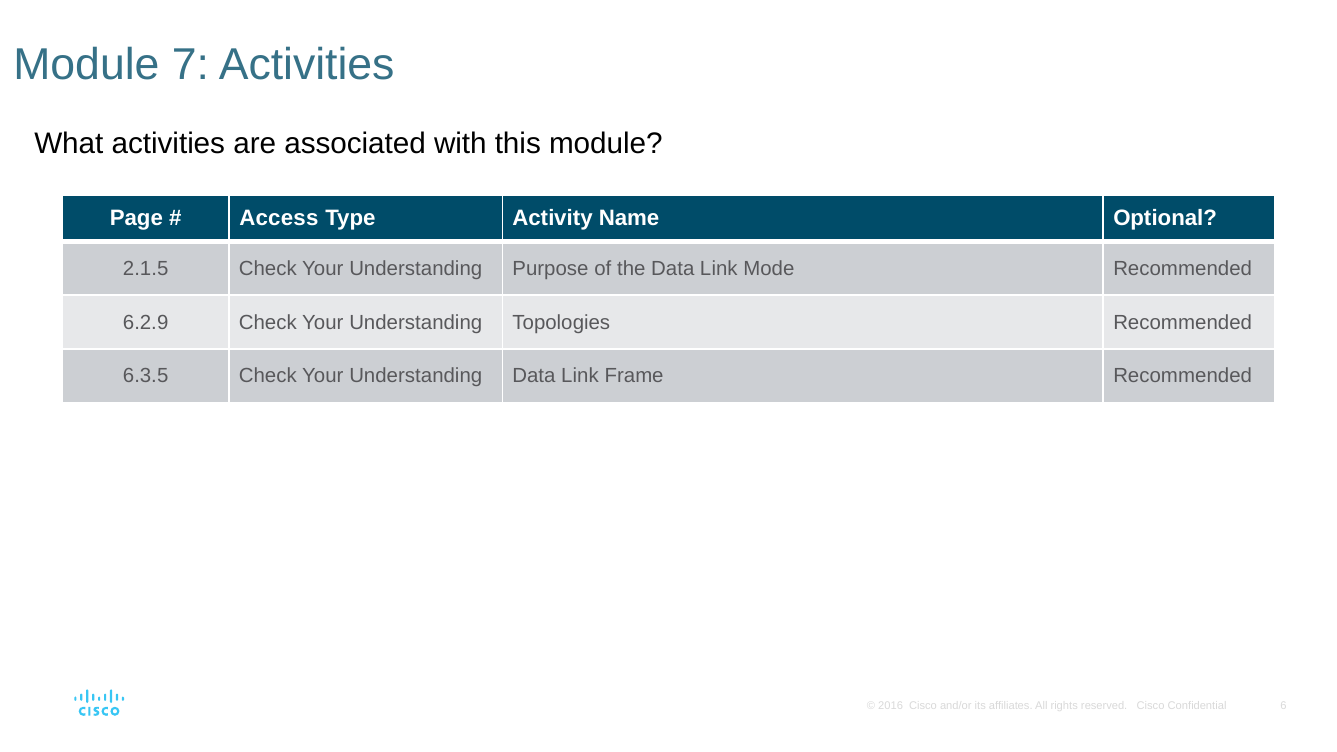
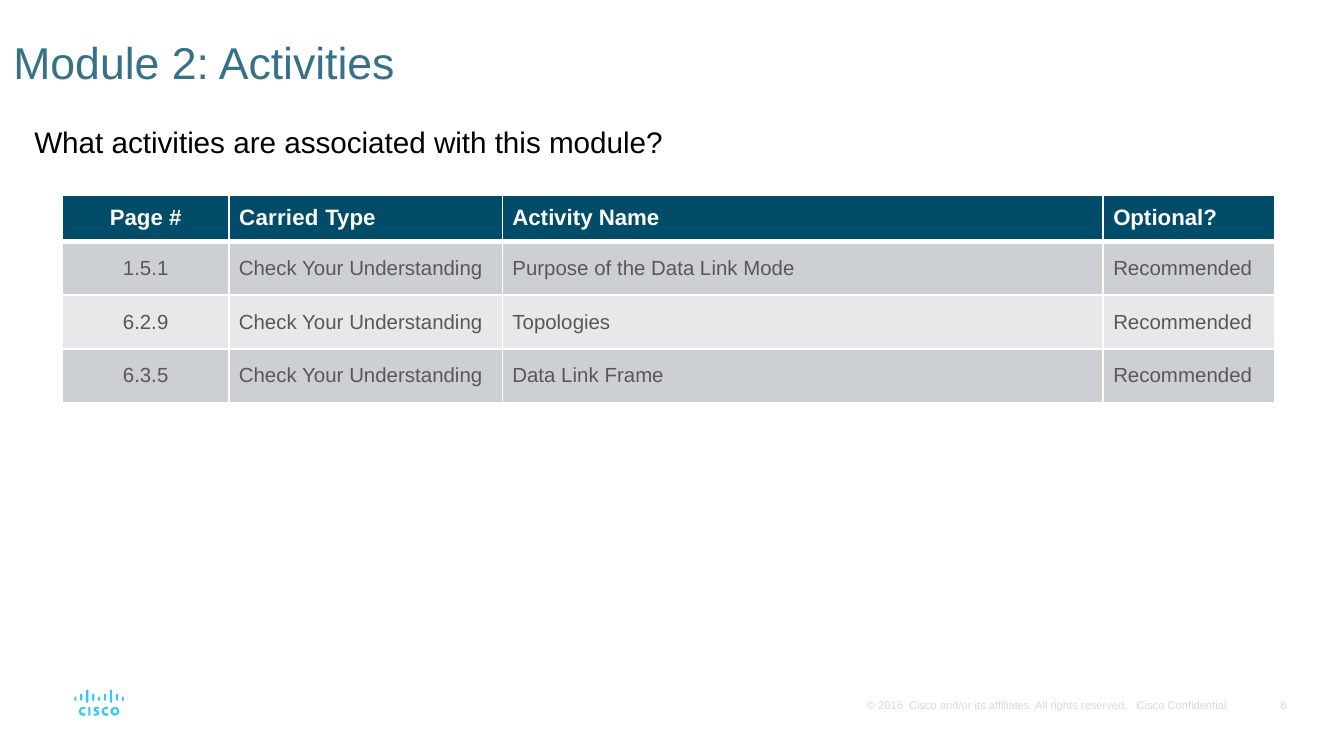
7: 7 -> 2 (190, 65)
Access: Access -> Carried (279, 218)
2.1.5: 2.1.5 -> 1.5.1 (146, 268)
